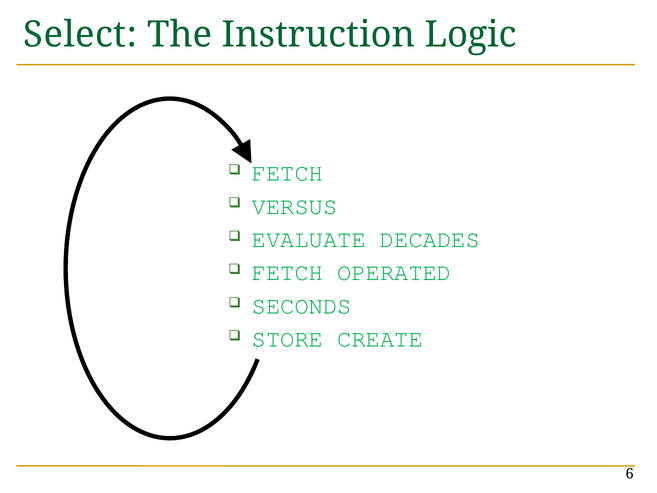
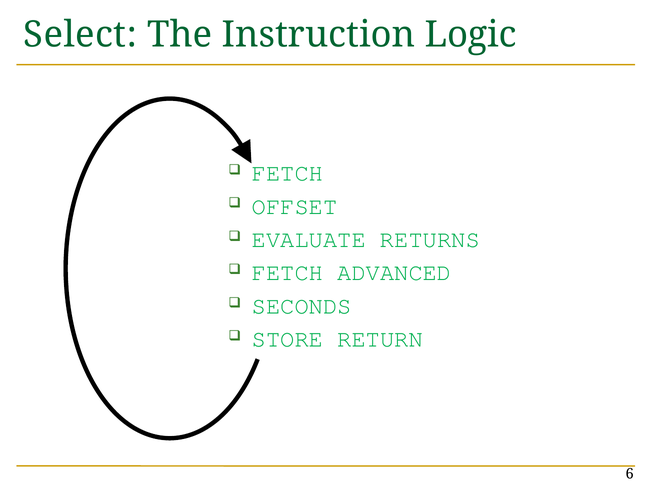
VERSUS: VERSUS -> OFFSET (295, 206)
DECADES: DECADES -> RETURNS (430, 239)
OPERATED: OPERATED -> ADVANCED (394, 272)
CREATE: CREATE -> RETURN (380, 339)
